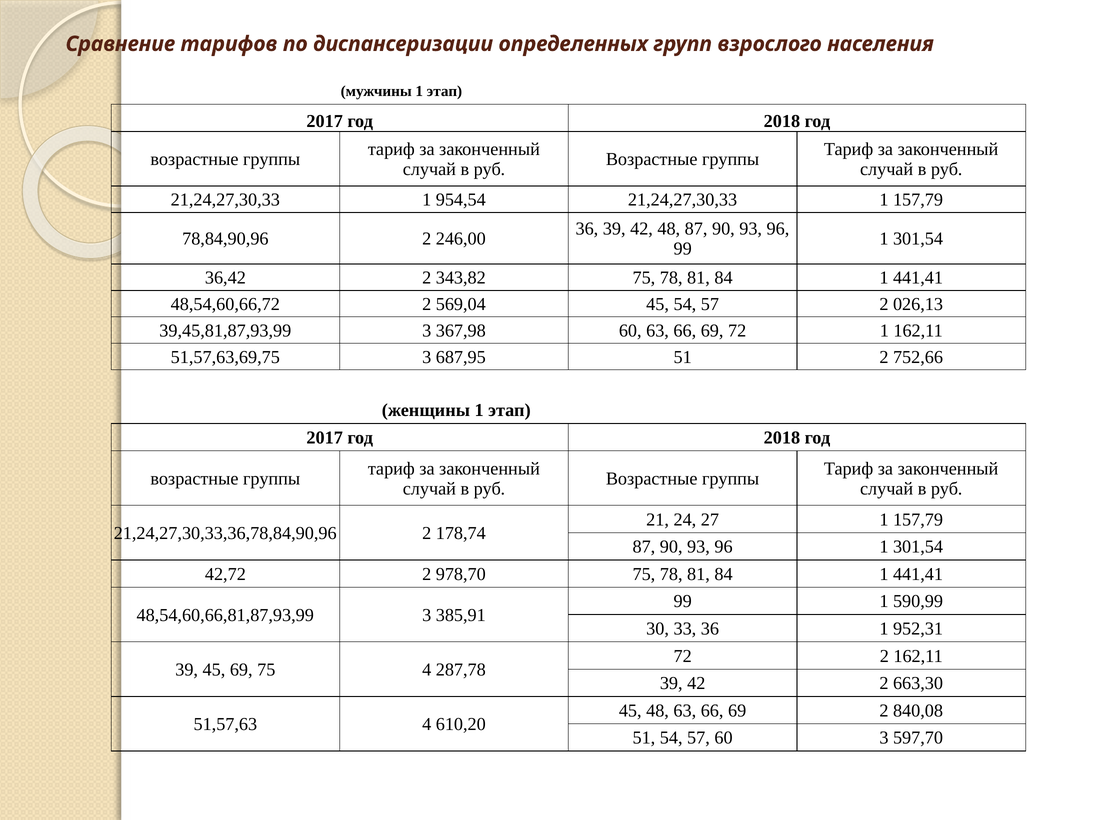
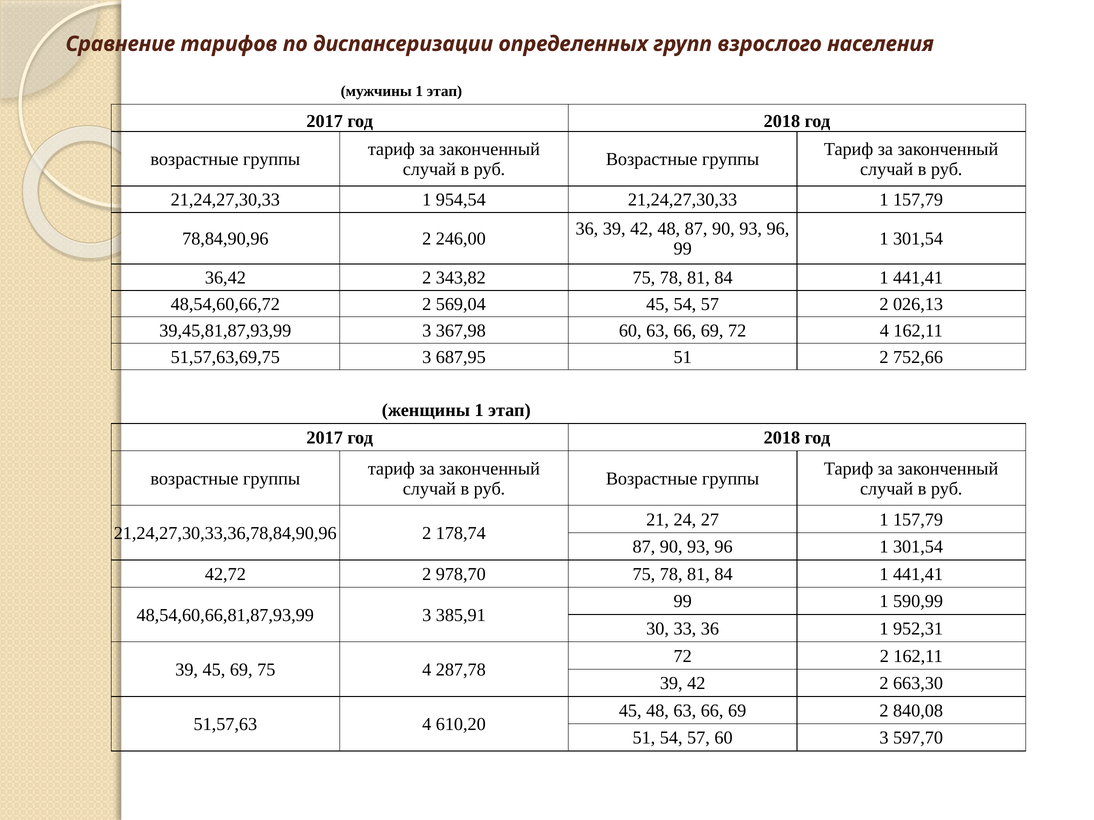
72 1: 1 -> 4 (884, 331)
